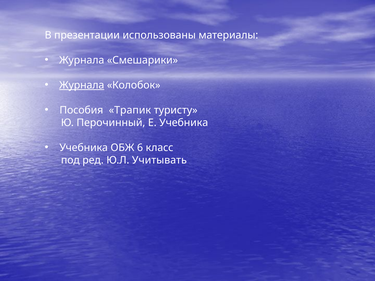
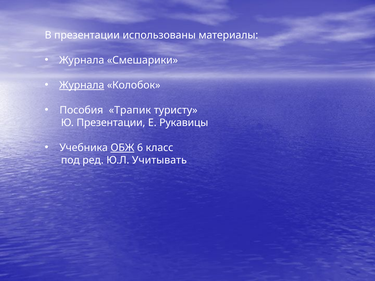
Ю Перочинный: Перочинный -> Презентации (111, 123)
Е Учебника: Учебника -> Рукавицы (184, 123)
ОБЖ underline: none -> present (122, 148)
